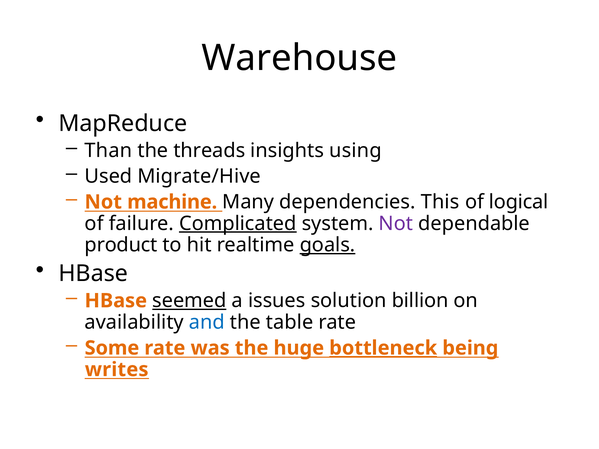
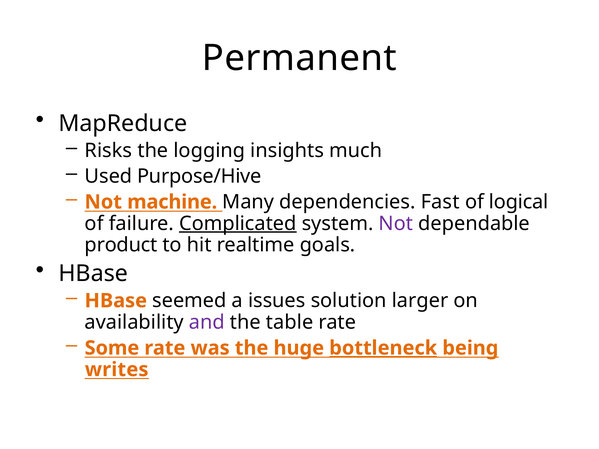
Warehouse: Warehouse -> Permanent (299, 58)
Than: Than -> Risks (108, 151)
threads: threads -> logging (209, 151)
using: using -> much (356, 151)
Migrate/Hive: Migrate/Hive -> Purpose/Hive (199, 176)
This: This -> Fast (440, 202)
goals underline: present -> none (327, 245)
seemed underline: present -> none (189, 301)
billion: billion -> larger (420, 301)
and colour: blue -> purple (207, 322)
